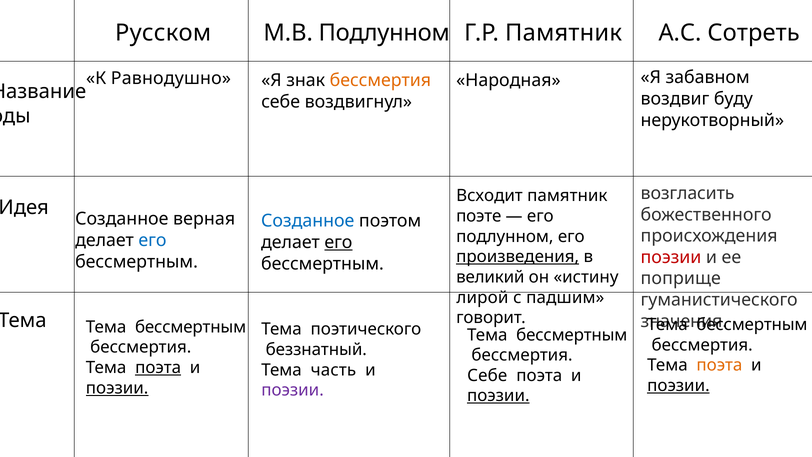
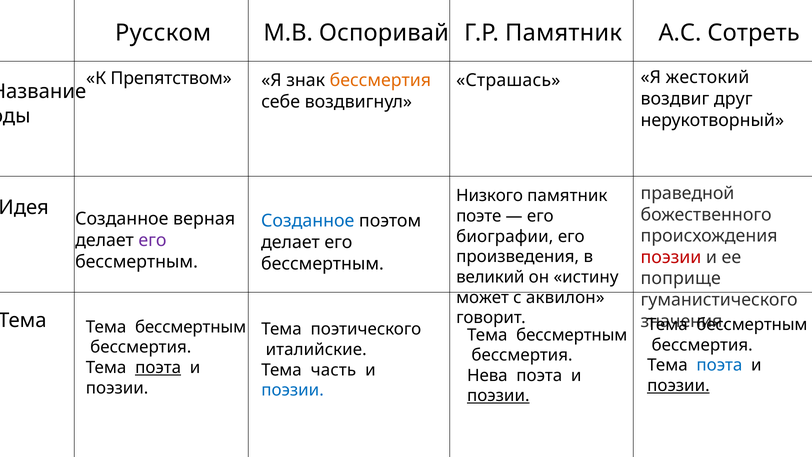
М.В Подлунном: Подлунном -> Оспоривай (384, 33)
Равнодушно: Равнодушно -> Препятством (171, 79)
Народная: Народная -> Страшась (508, 81)
забавном: забавном -> жестокий (708, 77)
буду: буду -> друг (733, 99)
возгласить: возгласить -> праведной (688, 193)
Всходит: Всходит -> Низкого (490, 196)
подлунном: подлунном -> биографии (505, 236)
его colour: blue -> purple (152, 240)
его underline: present -> none (338, 242)
произведения underline: present -> none (518, 257)
лирой: лирой -> может (483, 297)
падшим: падшим -> аквилон (565, 297)
беззнатный: беззнатный -> италийские (316, 350)
поэта colour: orange -> blue (719, 365)
Себе: Себе -> Нева (487, 375)
поэзии underline: present -> none (117, 388)
поэзии colour: purple -> blue (293, 390)
